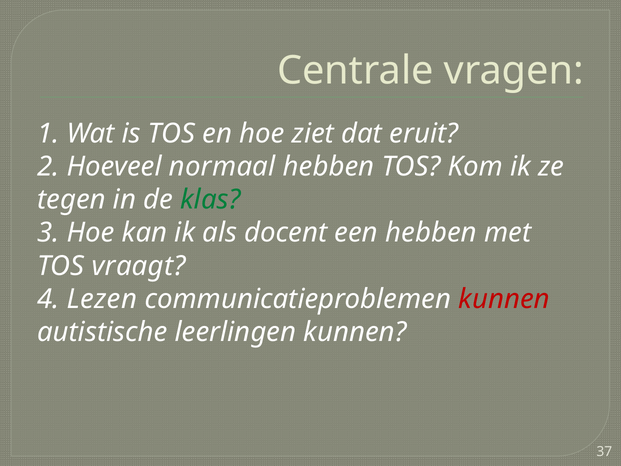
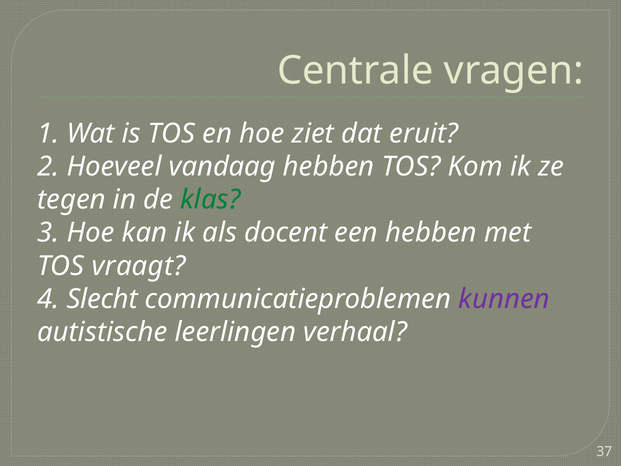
normaal: normaal -> vandaag (222, 166)
Lezen: Lezen -> Slecht (102, 299)
kunnen colour: red -> purple (504, 299)
leerlingen kunnen: kunnen -> verhaal (355, 332)
